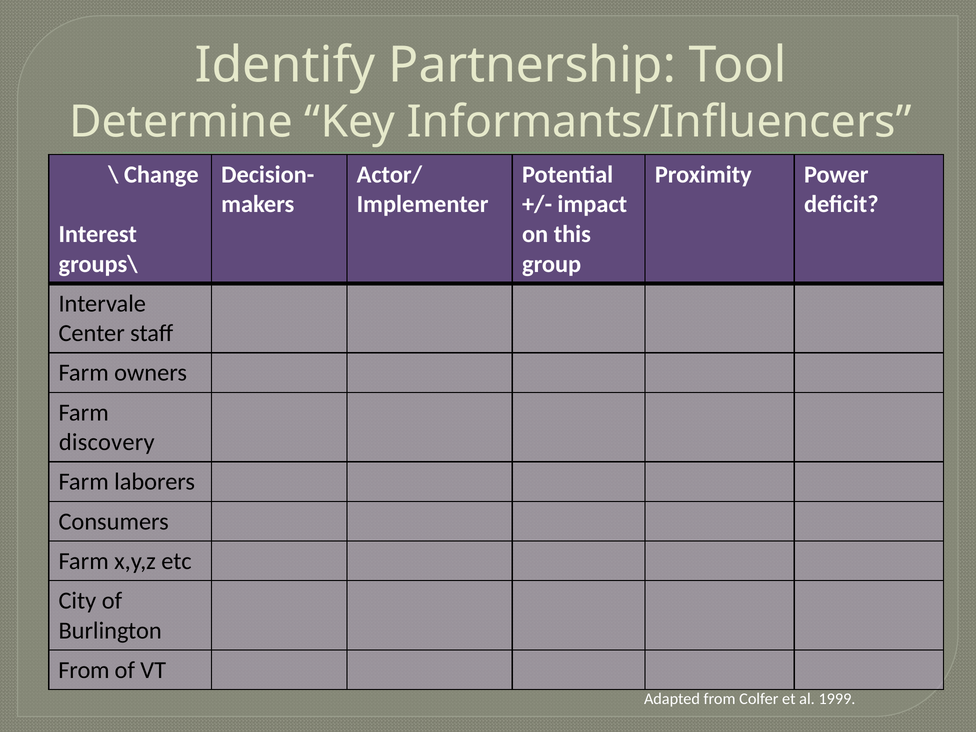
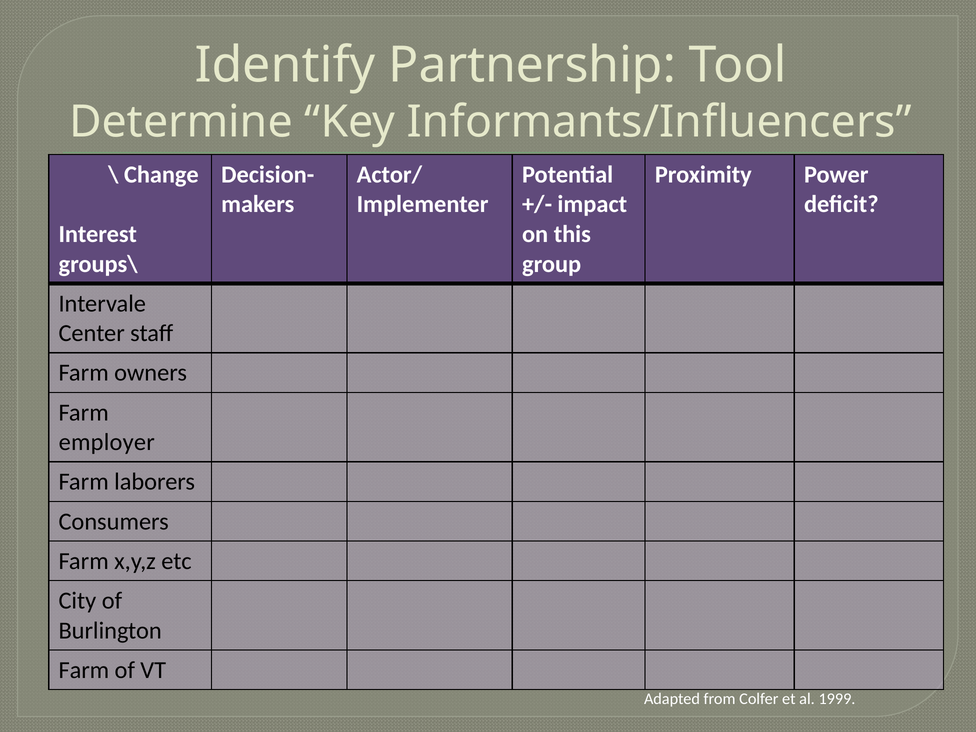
discovery: discovery -> employer (107, 442)
From: From -> Farm (84, 670)
